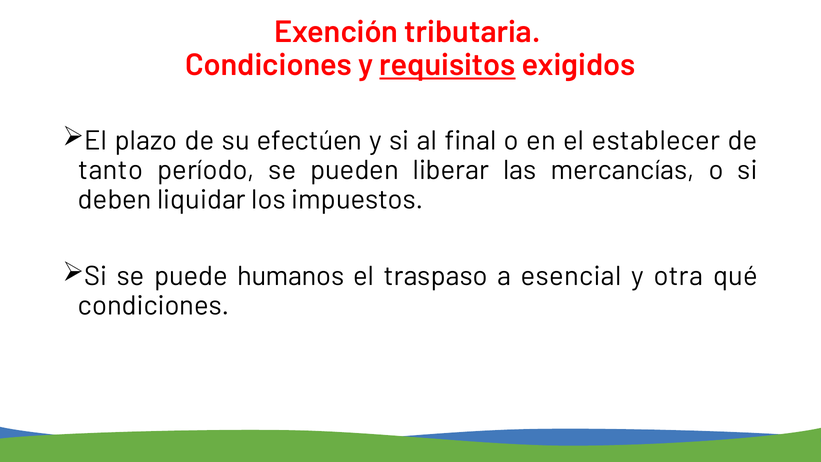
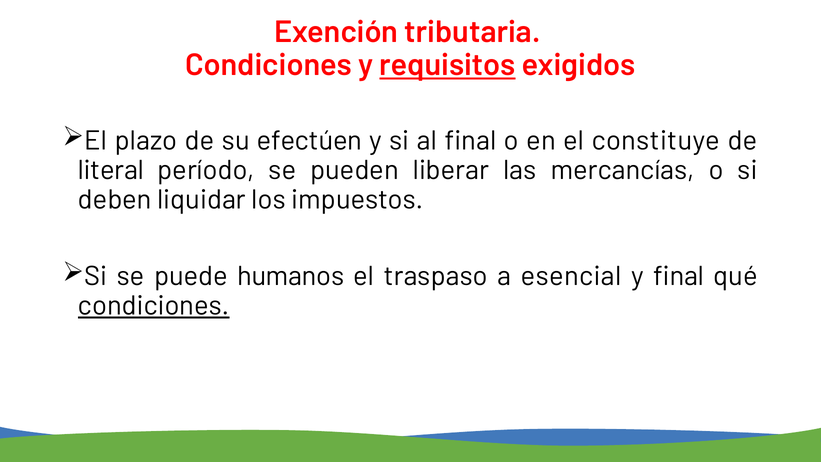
establecer: establecer -> constituye (656, 141)
tanto: tanto -> literal (111, 170)
y otra: otra -> final (679, 276)
condiciones underline: none -> present (154, 306)
